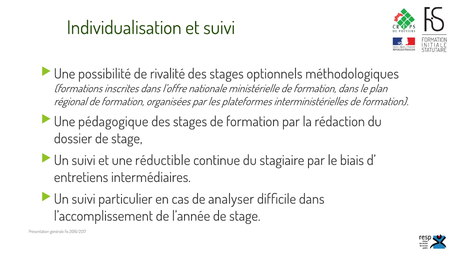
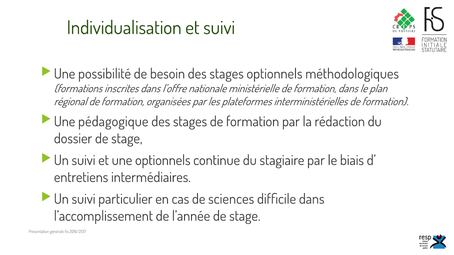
rivalité: rivalité -> besoin (167, 74)
une réductible: réductible -> optionnels (163, 161)
analyser: analyser -> sciences (231, 199)
